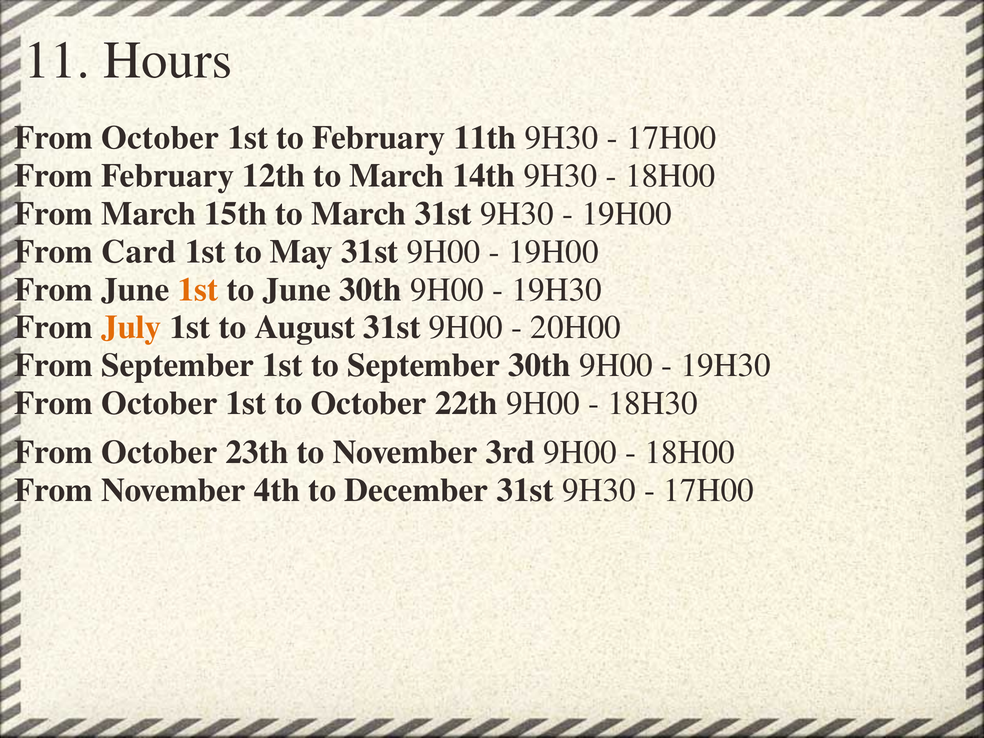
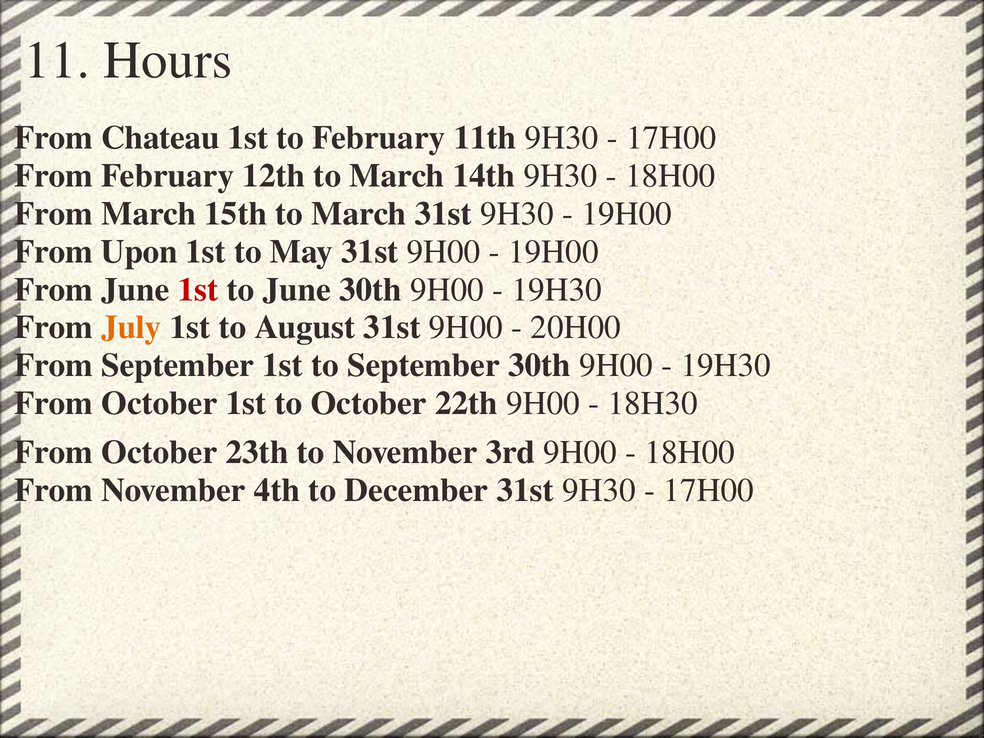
October: October -> Chateau (160, 138)
Card: Card -> Upon (139, 252)
1st colour: orange -> red (198, 290)
